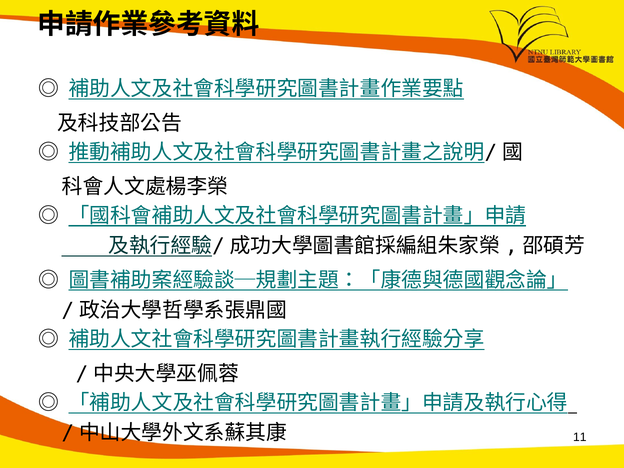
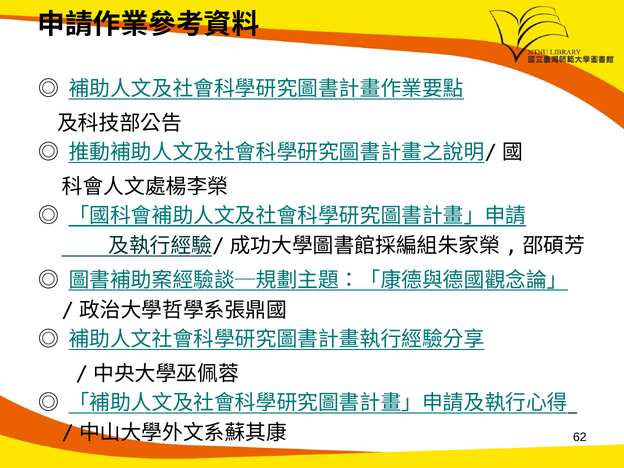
11: 11 -> 62 (580, 437)
